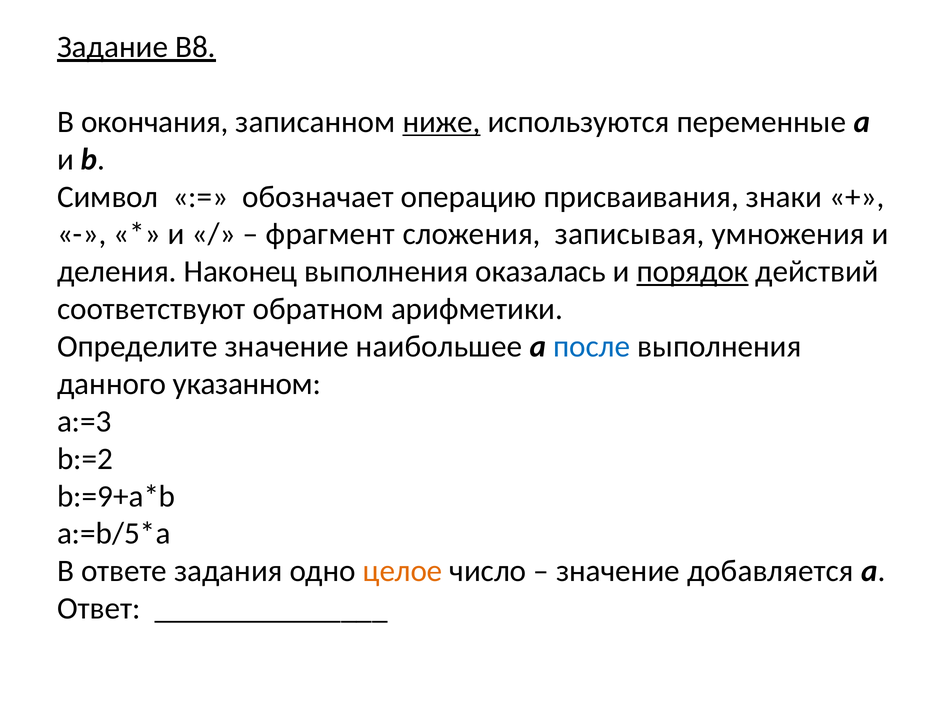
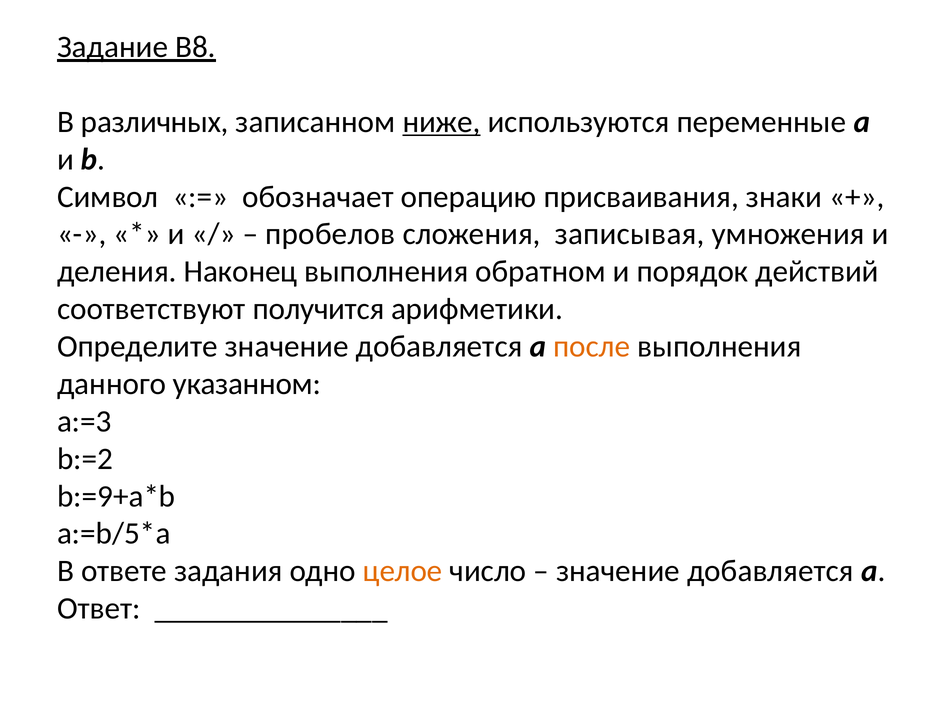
окончания: окончания -> различных (155, 122)
фрагмент: фрагмент -> пробелов (330, 234)
оказалась: оказалась -> обратном (541, 272)
порядок underline: present -> none (692, 272)
обратном: обратном -> получится (319, 309)
Определите значение наибольшее: наибольшее -> добавляется (439, 346)
после colour: blue -> orange (592, 346)
